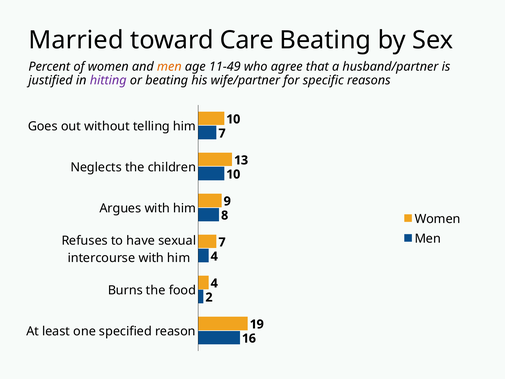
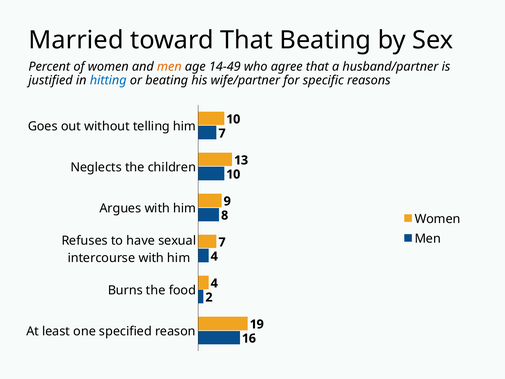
toward Care: Care -> That (247, 40)
11-49: 11-49 -> 14-49 (225, 67)
hitting colour: purple -> blue (108, 80)
